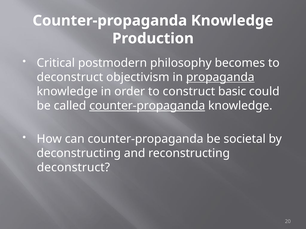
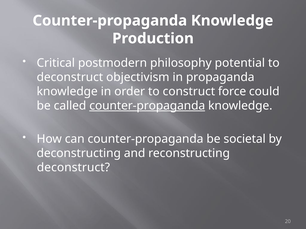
becomes: becomes -> potential (240, 63)
propaganda underline: present -> none (220, 77)
basic: basic -> force (232, 92)
